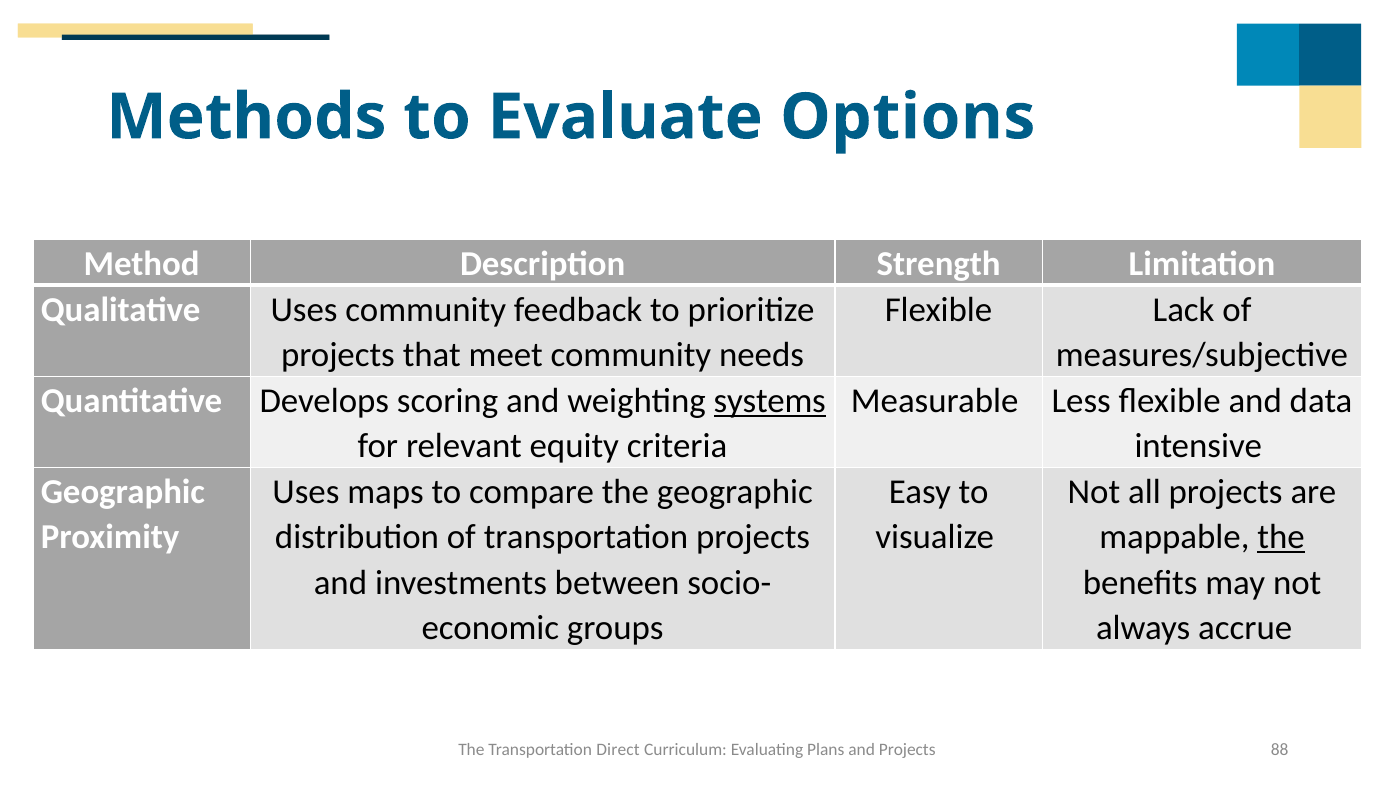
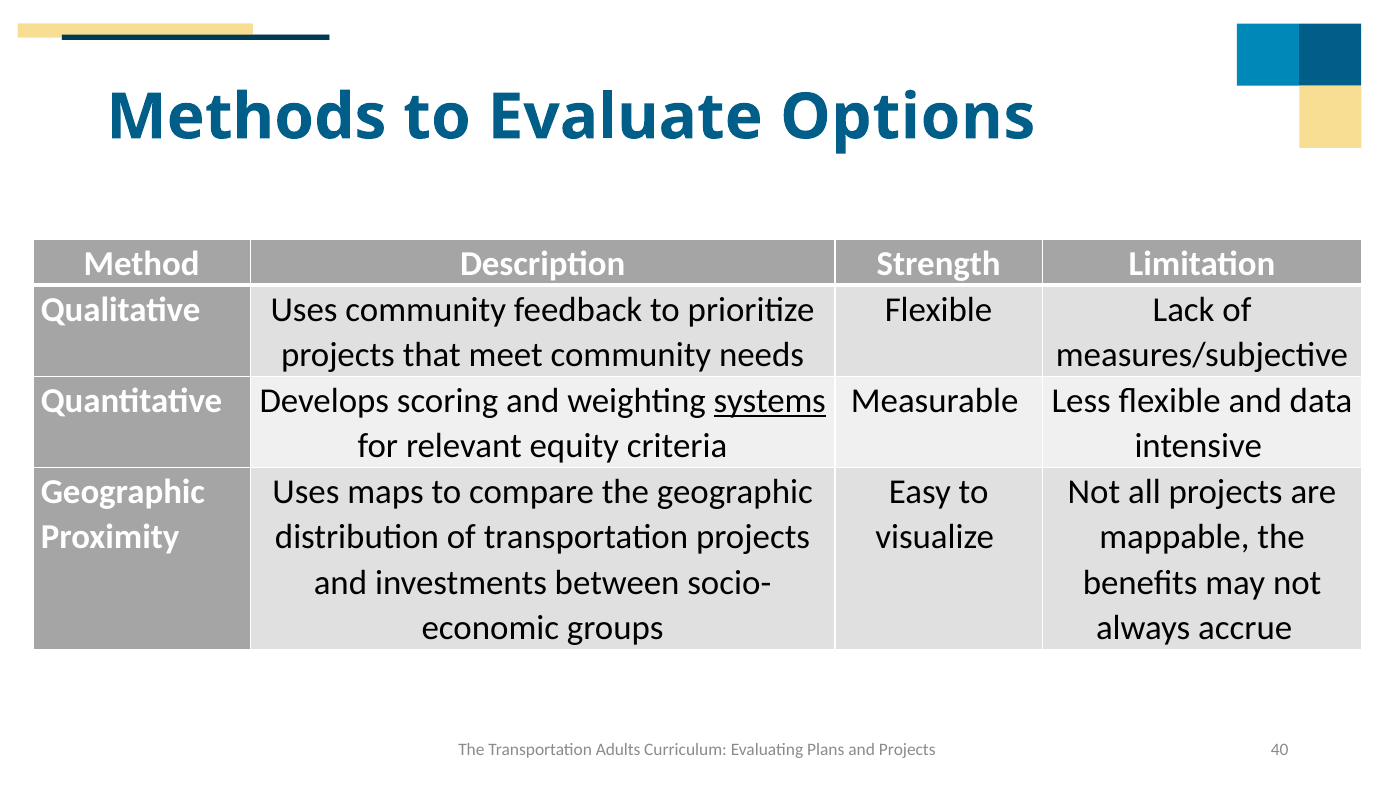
the underline: present -> none (1281, 537)
Direct: Direct -> Adults (618, 749)
88: 88 -> 40 (1280, 749)
